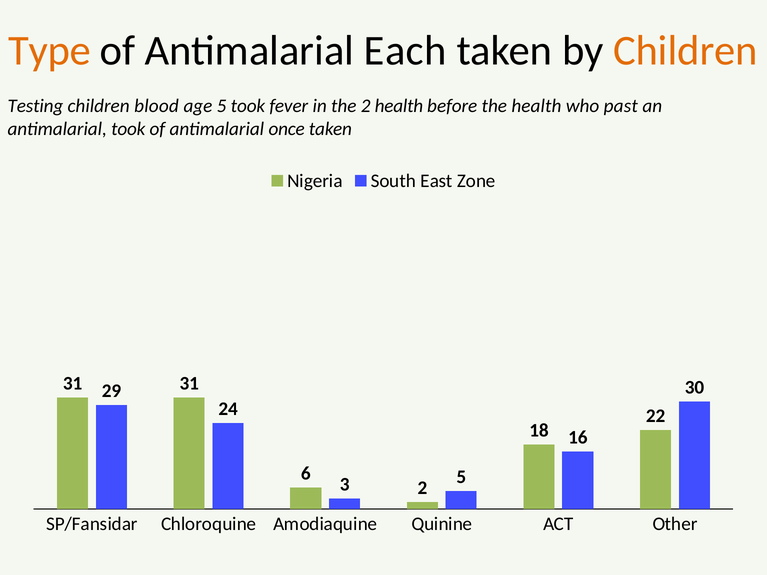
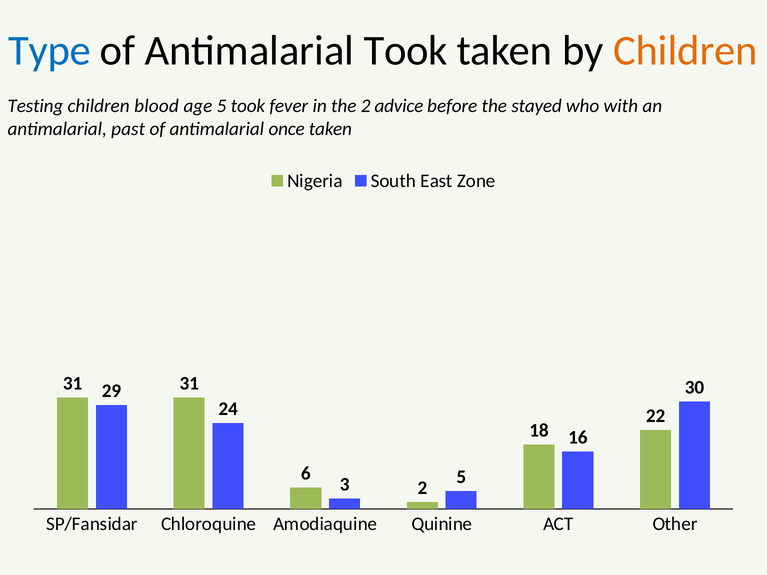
Type colour: orange -> blue (50, 51)
Antimalarial Each: Each -> Took (406, 51)
2 health: health -> advice (399, 106)
the health: health -> stayed (537, 106)
past: past -> with (621, 106)
antimalarial took: took -> past (128, 129)
